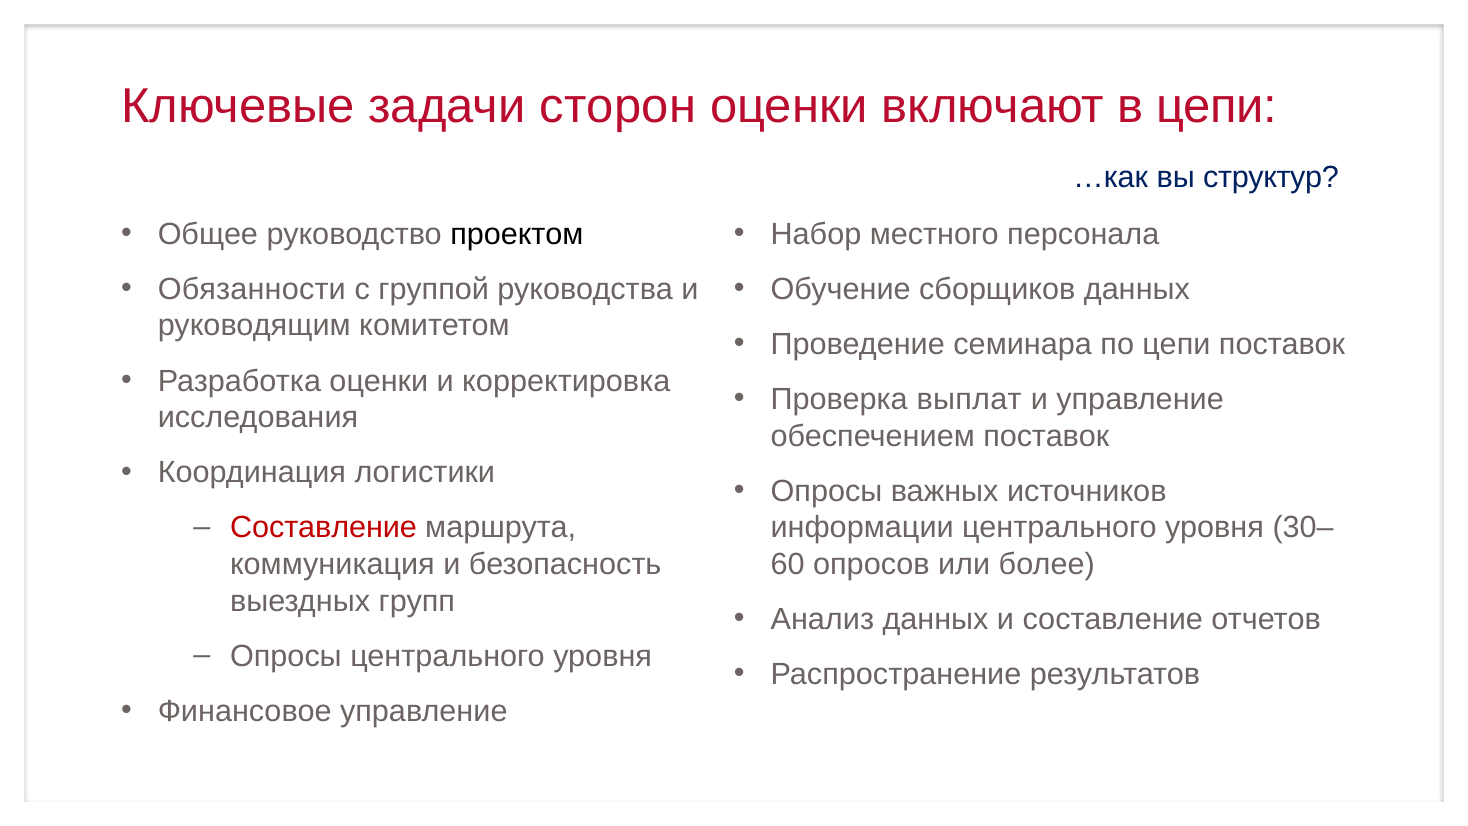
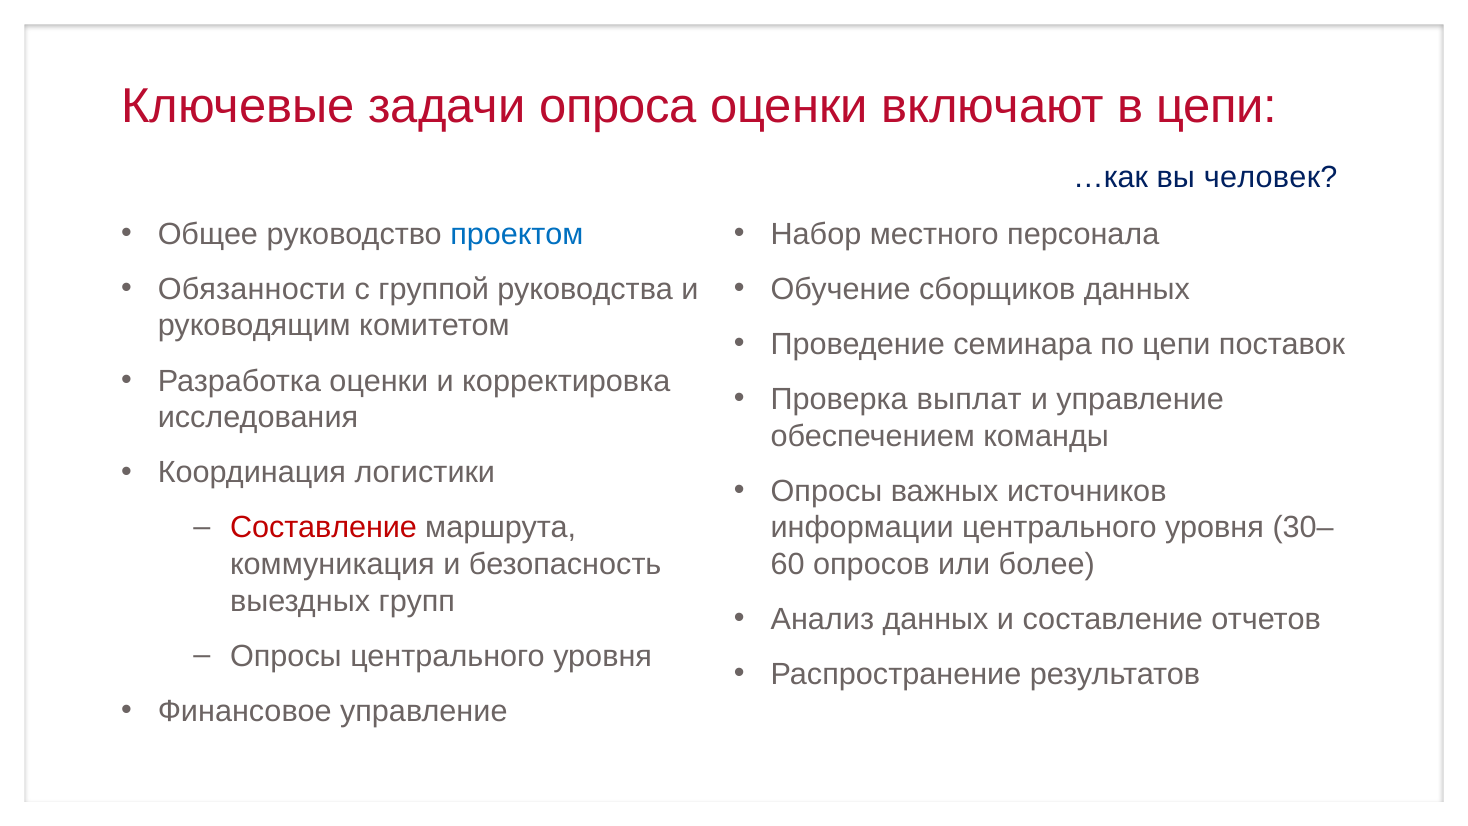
сторон: сторон -> опроса (618, 107)
структур: структур -> человек (1271, 178)
проектом colour: black -> blue (517, 234)
обеспечением поставок: поставок -> команды (1046, 436)
